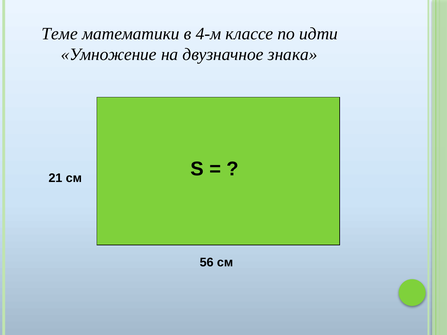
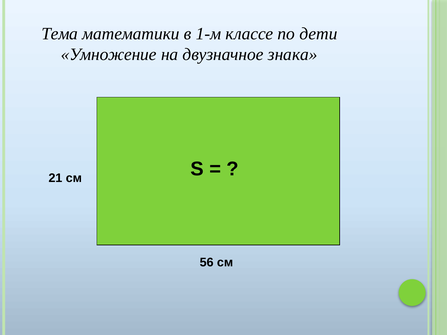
Теме: Теме -> Тема (60, 34)
4-м: 4-м -> 1-м (208, 34)
идти: идти -> дети (319, 34)
